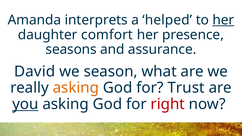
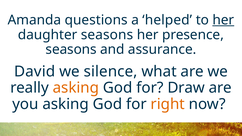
interprets: interprets -> questions (96, 20)
daughter comfort: comfort -> seasons (107, 35)
season: season -> silence (111, 71)
Trust: Trust -> Draw (186, 88)
you underline: present -> none (25, 104)
right colour: red -> orange (168, 104)
